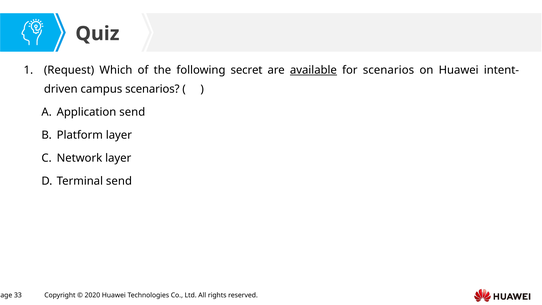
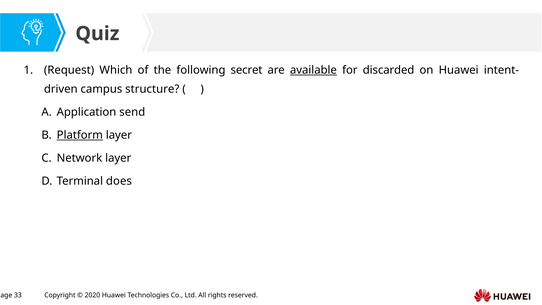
for scenarios: scenarios -> discarded (389, 70)
campus scenarios: scenarios -> structure (152, 89)
Platform underline: none -> present (80, 135)
Terminal send: send -> does (119, 181)
